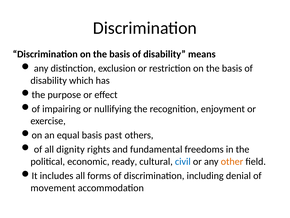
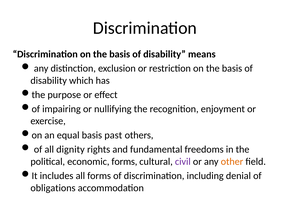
economic ready: ready -> forms (124, 161)
civil colour: blue -> purple (183, 161)
movement: movement -> obligations (53, 187)
